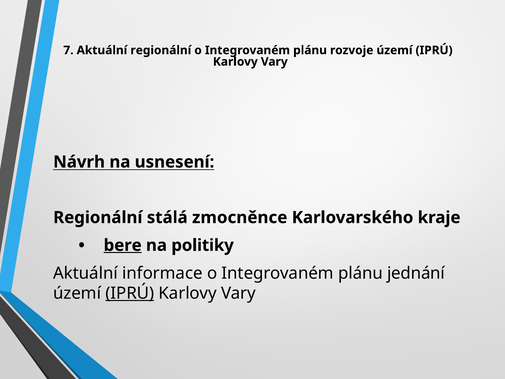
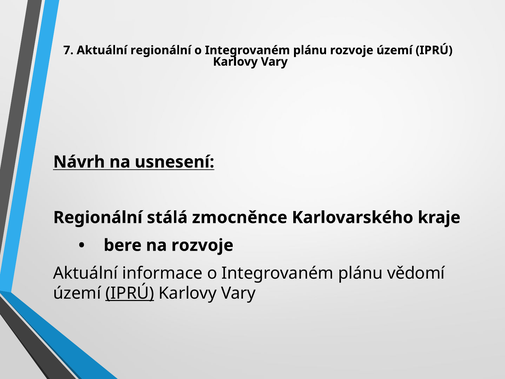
bere underline: present -> none (123, 245)
na politiky: politiky -> rozvoje (202, 245)
jednání: jednání -> vědomí (416, 273)
